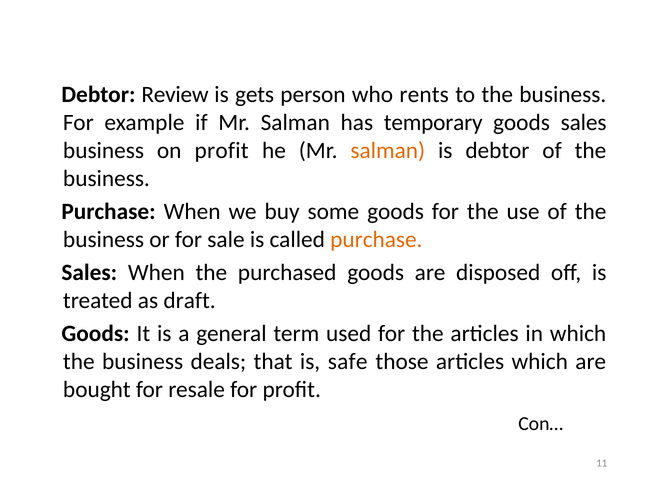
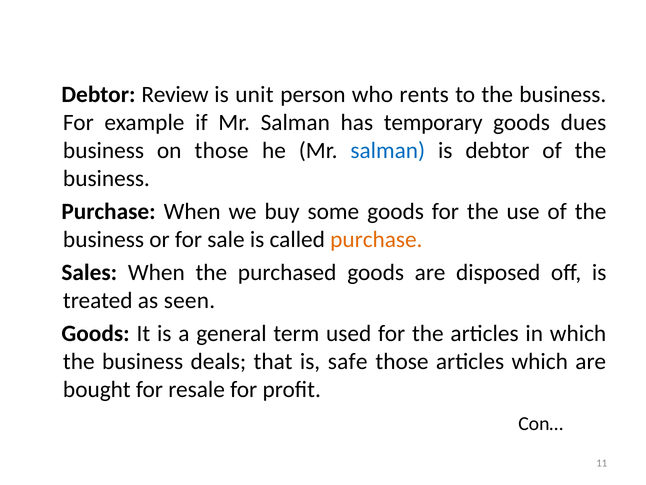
gets: gets -> unit (254, 94)
goods sales: sales -> dues (583, 122)
on profit: profit -> those (222, 150)
salman colour: orange -> blue (388, 150)
draft: draft -> seen (189, 300)
